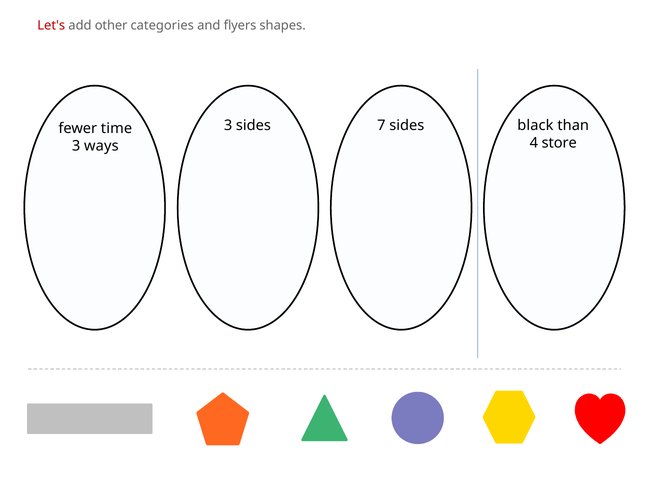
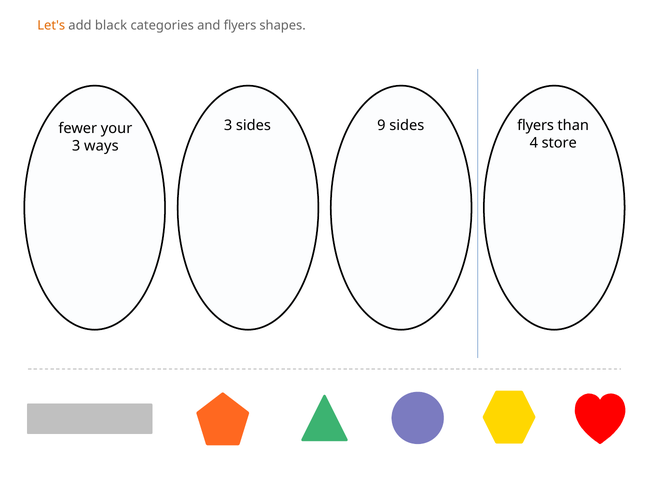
Let's colour: red -> orange (51, 25)
other: other -> black (111, 25)
7: 7 -> 9 (381, 125)
sides black: black -> flyers (536, 125)
time: time -> your (117, 128)
